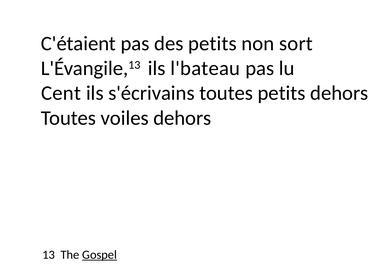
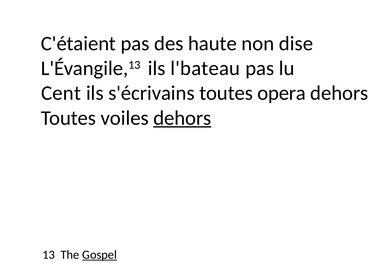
des petits: petits -> haute (212, 44)
sort: sort -> dise (296, 44)
toutes petits: petits -> opera (282, 93)
dehors underline: none -> present (182, 118)
